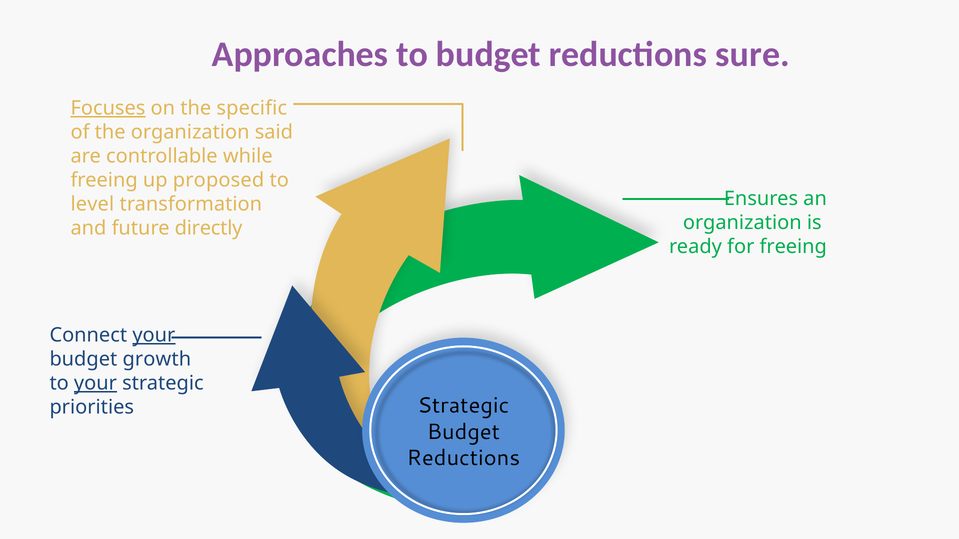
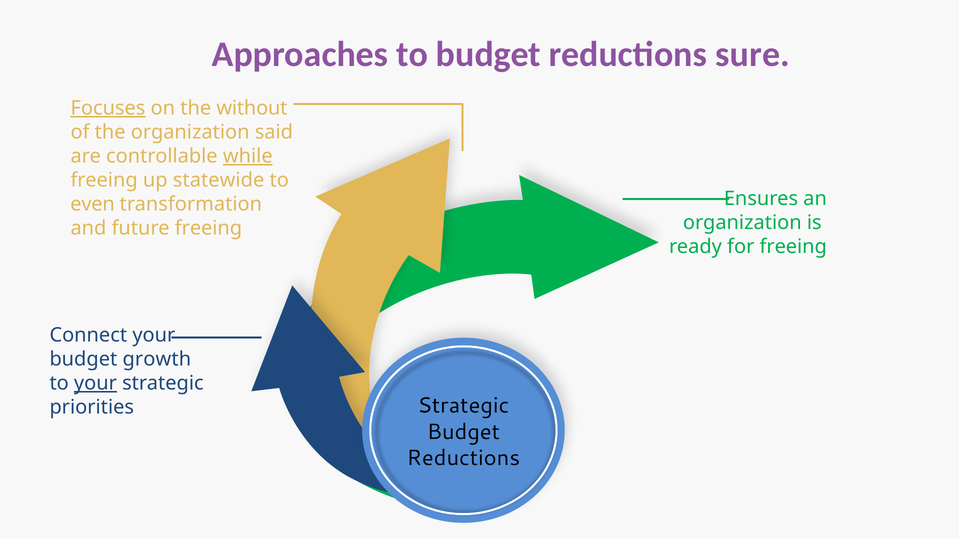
specific: specific -> without (252, 108)
while underline: none -> present (248, 156)
proposed: proposed -> statewide (219, 180)
level: level -> even (93, 204)
future directly: directly -> freeing (208, 228)
your underline: present -> none (154, 336)
